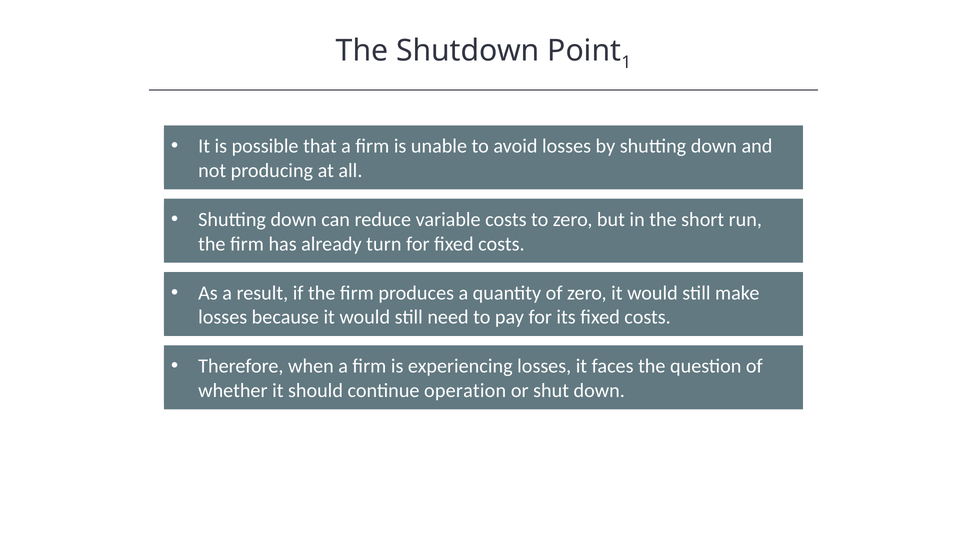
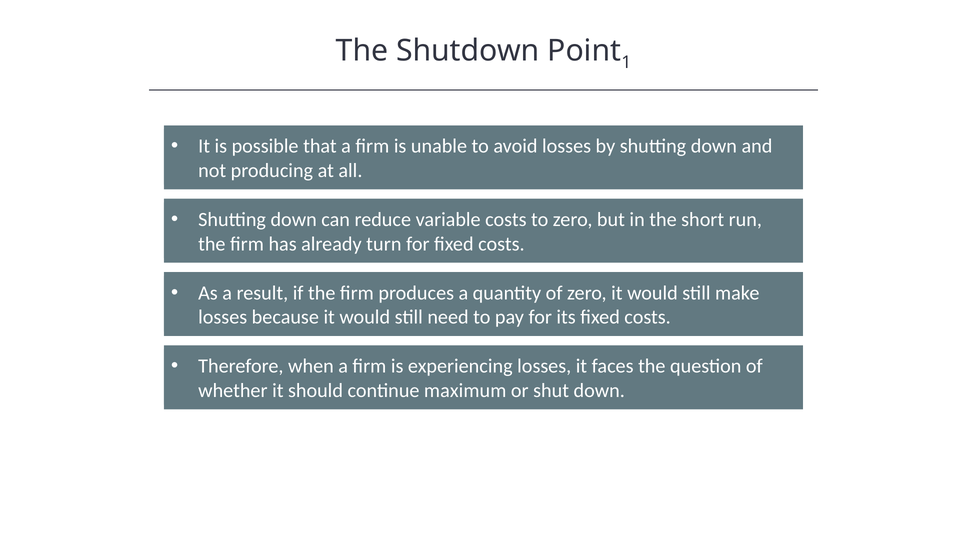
operation: operation -> maximum (465, 390)
